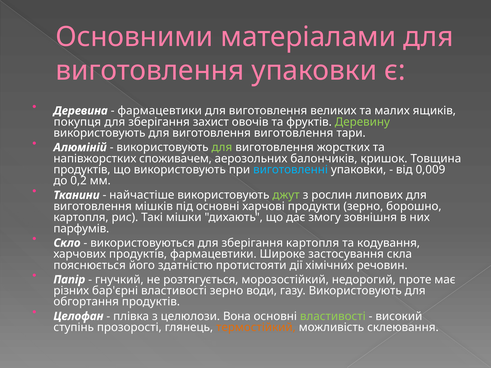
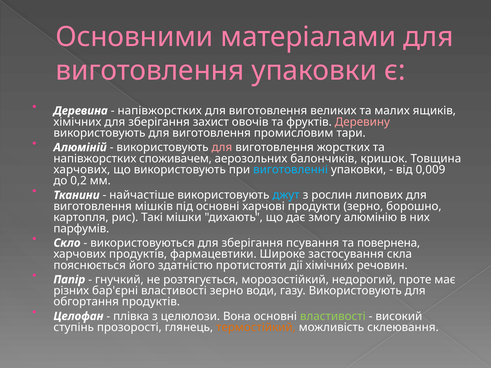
фармацевтики: фармацевтики -> напівжорстких (160, 111)
покупця: покупця -> хімічних (77, 122)
Деревину colour: light green -> pink (362, 122)
виготовлення виготовлення: виготовлення -> промисловим (294, 133)
для colour: light green -> pink (222, 147)
продуктів: продуктів -> харчових (82, 170)
джут colour: light green -> light blue (286, 195)
зовнішня: зовнішня -> алюмінію (370, 218)
зберігання картопля: картопля -> псування (313, 243)
кодування: кодування -> повернена (389, 243)
